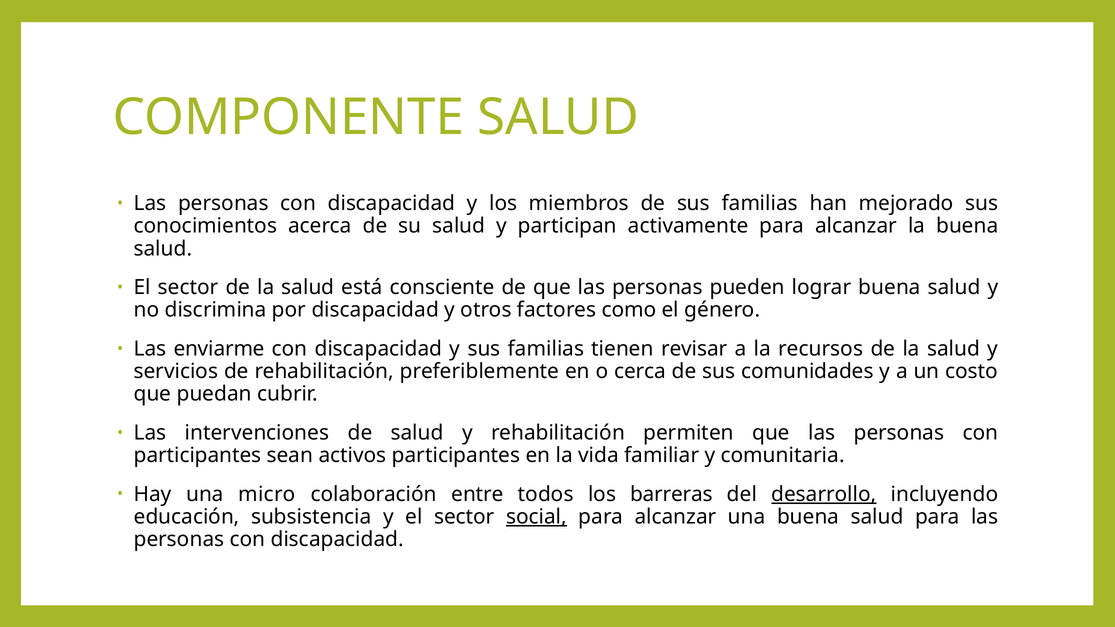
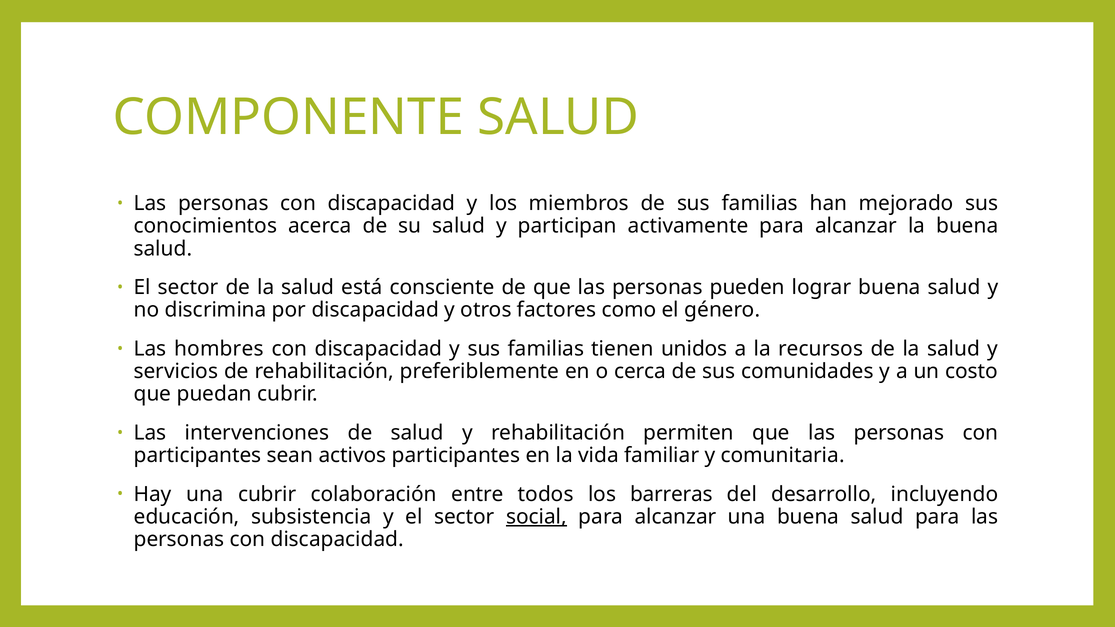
enviarme: enviarme -> hombres (219, 349)
revisar: revisar -> unidos (694, 349)
una micro: micro -> cubrir (267, 494)
desarrollo underline: present -> none (824, 494)
